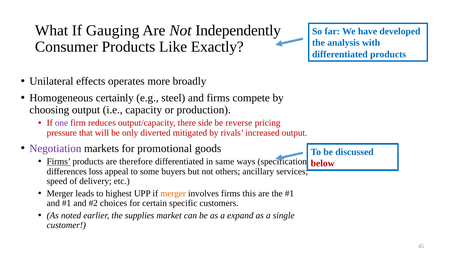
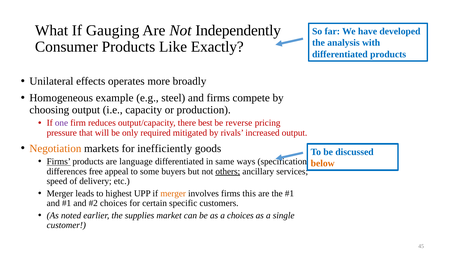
certainly: certainly -> example (115, 98)
side: side -> best (205, 123)
diverted: diverted -> required (156, 133)
Negotiation colour: purple -> orange (55, 149)
promotional: promotional -> inefficiently (165, 149)
therefore: therefore -> language (136, 162)
below colour: red -> orange (323, 164)
loss: loss -> free (96, 172)
others underline: none -> present (228, 172)
a expand: expand -> choices (240, 216)
